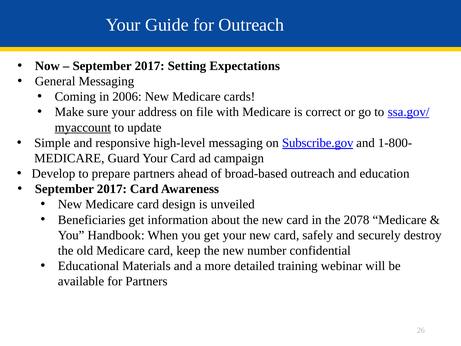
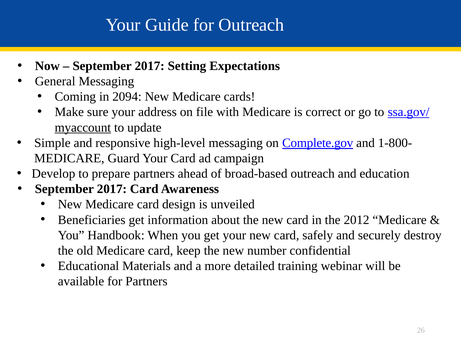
2006: 2006 -> 2094 (127, 97)
Subscribe.gov: Subscribe.gov -> Complete.gov (318, 143)
2078: 2078 -> 2012 (357, 220)
